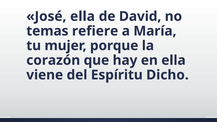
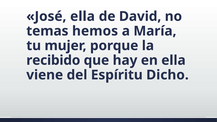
refiere: refiere -> hemos (95, 31)
corazón: corazón -> recibido (53, 60)
